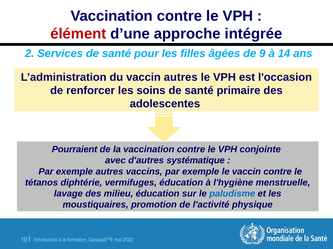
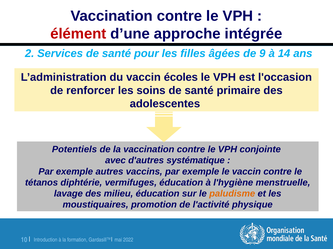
vaccin autres: autres -> écoles (181, 78)
Pourraient: Pourraient -> Potentiels (74, 150)
paludisme colour: blue -> orange (232, 194)
